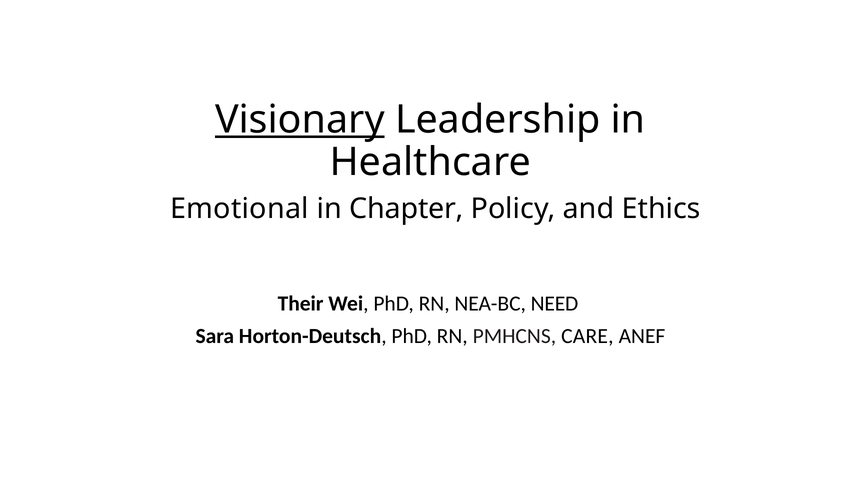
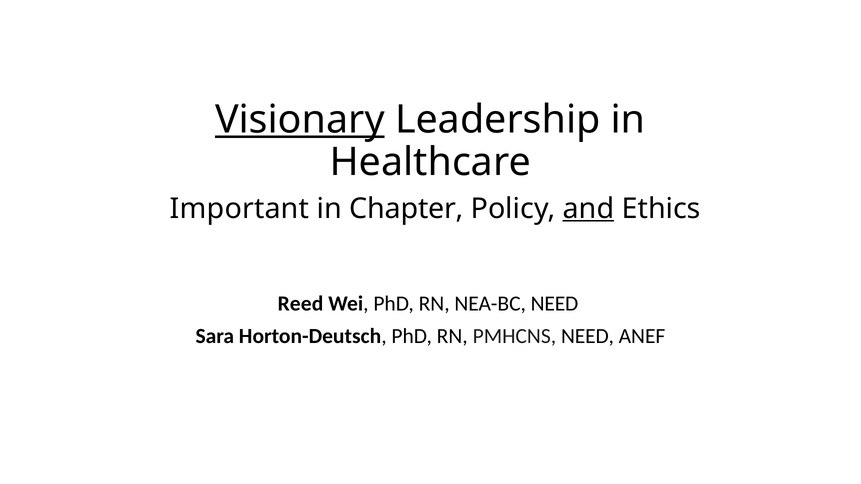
Emotional: Emotional -> Important (240, 209)
and underline: none -> present (588, 209)
Their: Their -> Reed (300, 304)
PMHCNS CARE: CARE -> NEED (588, 336)
